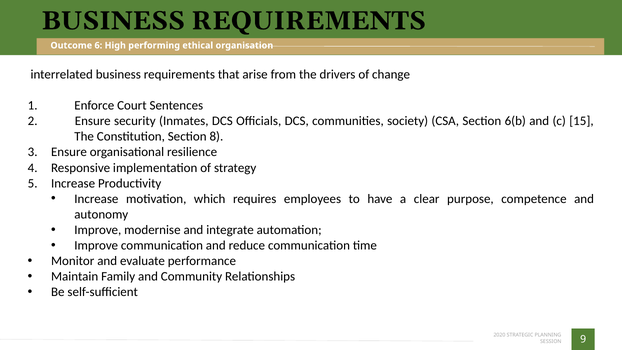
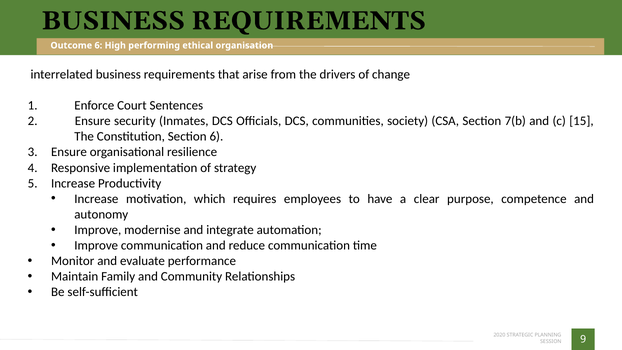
6(b: 6(b -> 7(b (515, 121)
Section 8: 8 -> 6 (216, 137)
